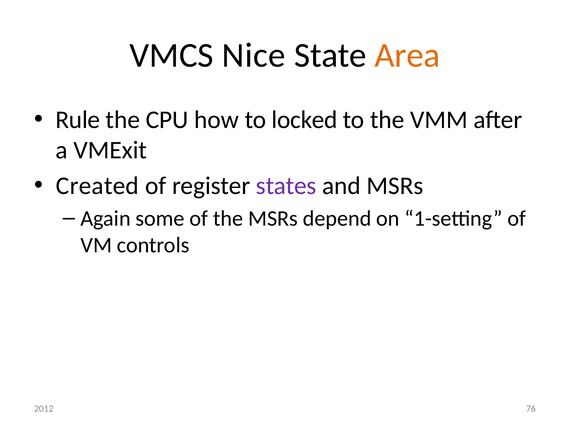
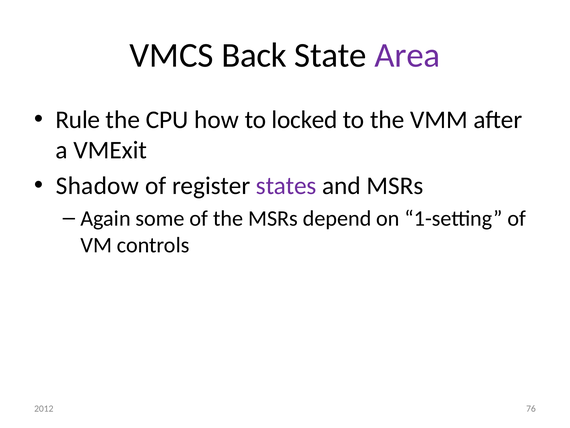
Nice: Nice -> Back (254, 55)
Area colour: orange -> purple (407, 55)
Created: Created -> Shadow (97, 185)
